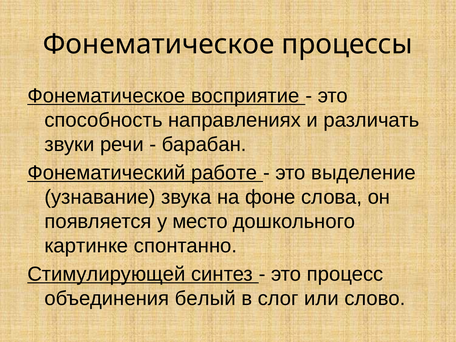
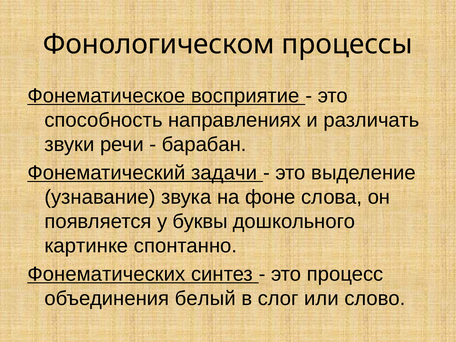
Фонематическое: Фонематическое -> Фонологическом (159, 44)
работе: работе -> задачи (224, 173)
место: место -> буквы (200, 221)
Стимулирующей: Стимулирующей -> Фонематических (106, 274)
